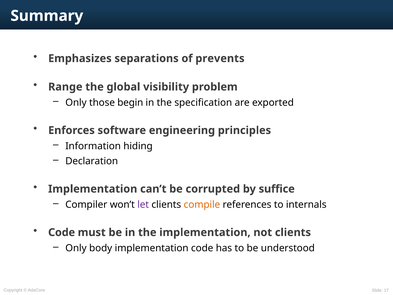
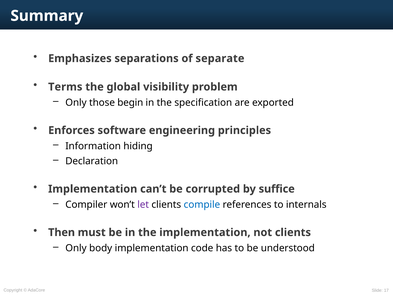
prevents: prevents -> separate (220, 58)
Range: Range -> Terms (65, 87)
compile colour: orange -> blue (202, 204)
Code: Code -> Then (62, 232)
